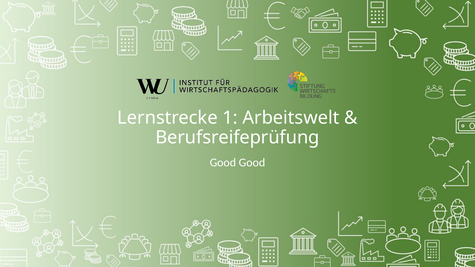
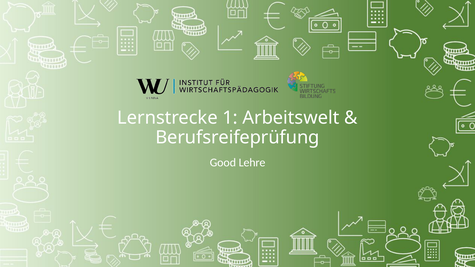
Good Good: Good -> Lehre (252, 163)
